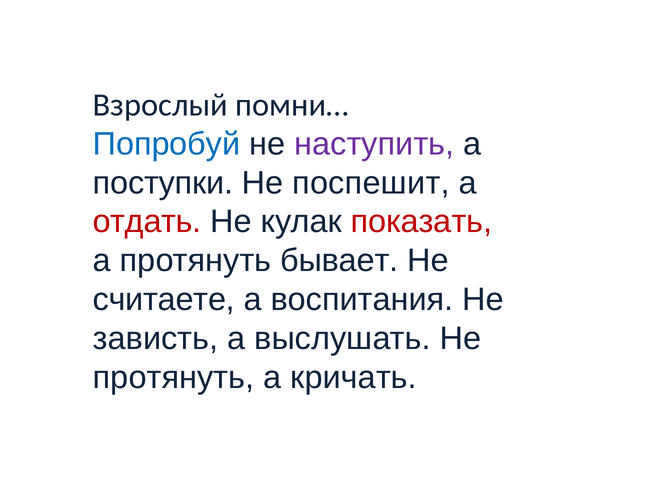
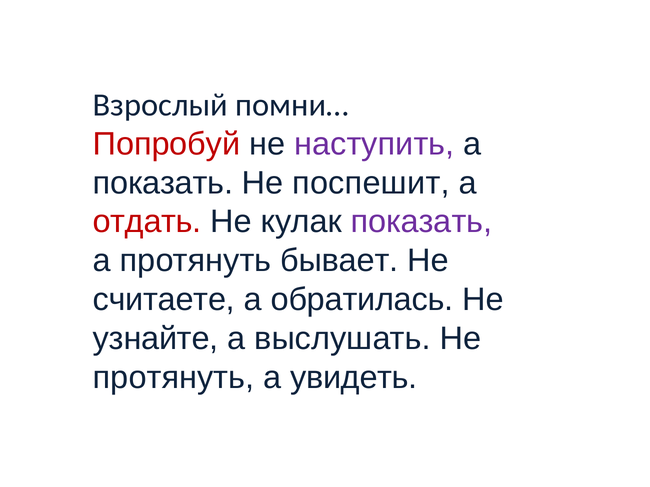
Попробуй colour: blue -> red (167, 144)
поступки: поступки -> показать (163, 183)
показать colour: red -> purple (422, 222)
воспитания: воспитания -> обратилась (362, 300)
зависть: зависть -> узнайте (156, 339)
кричать: кричать -> увидеть (354, 378)
